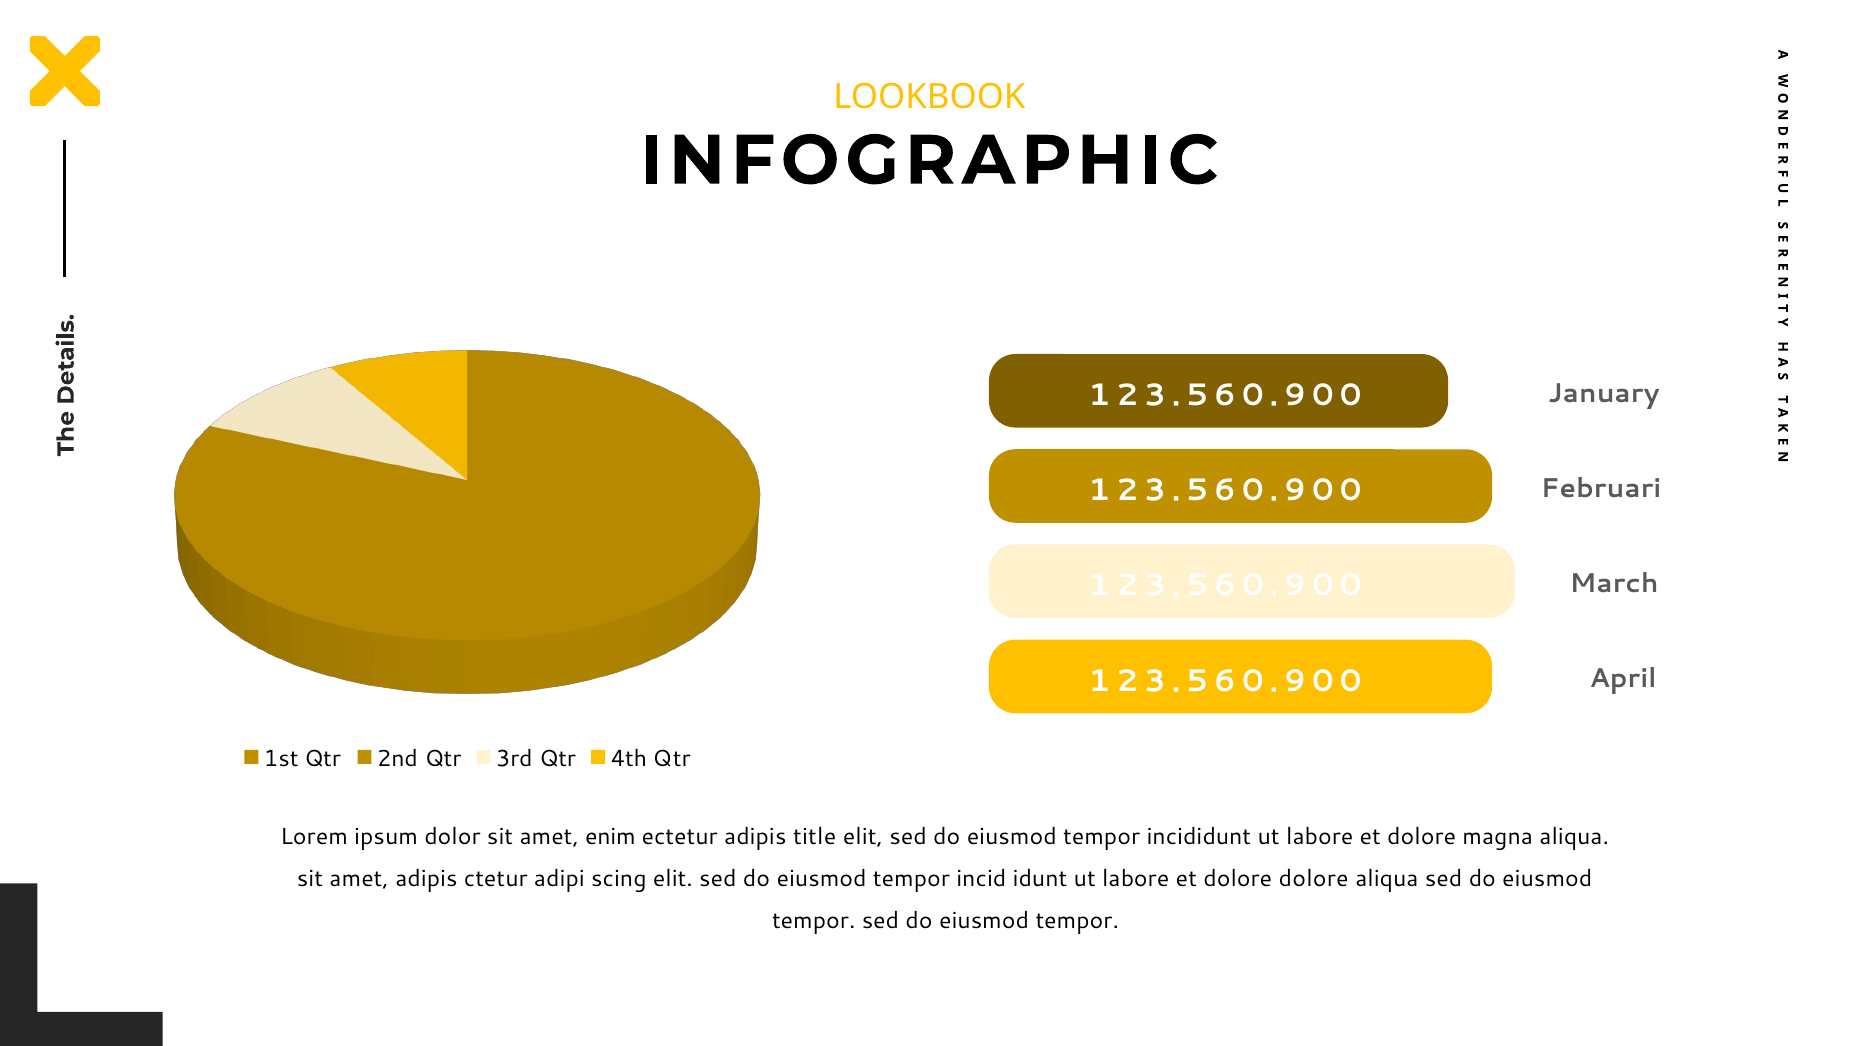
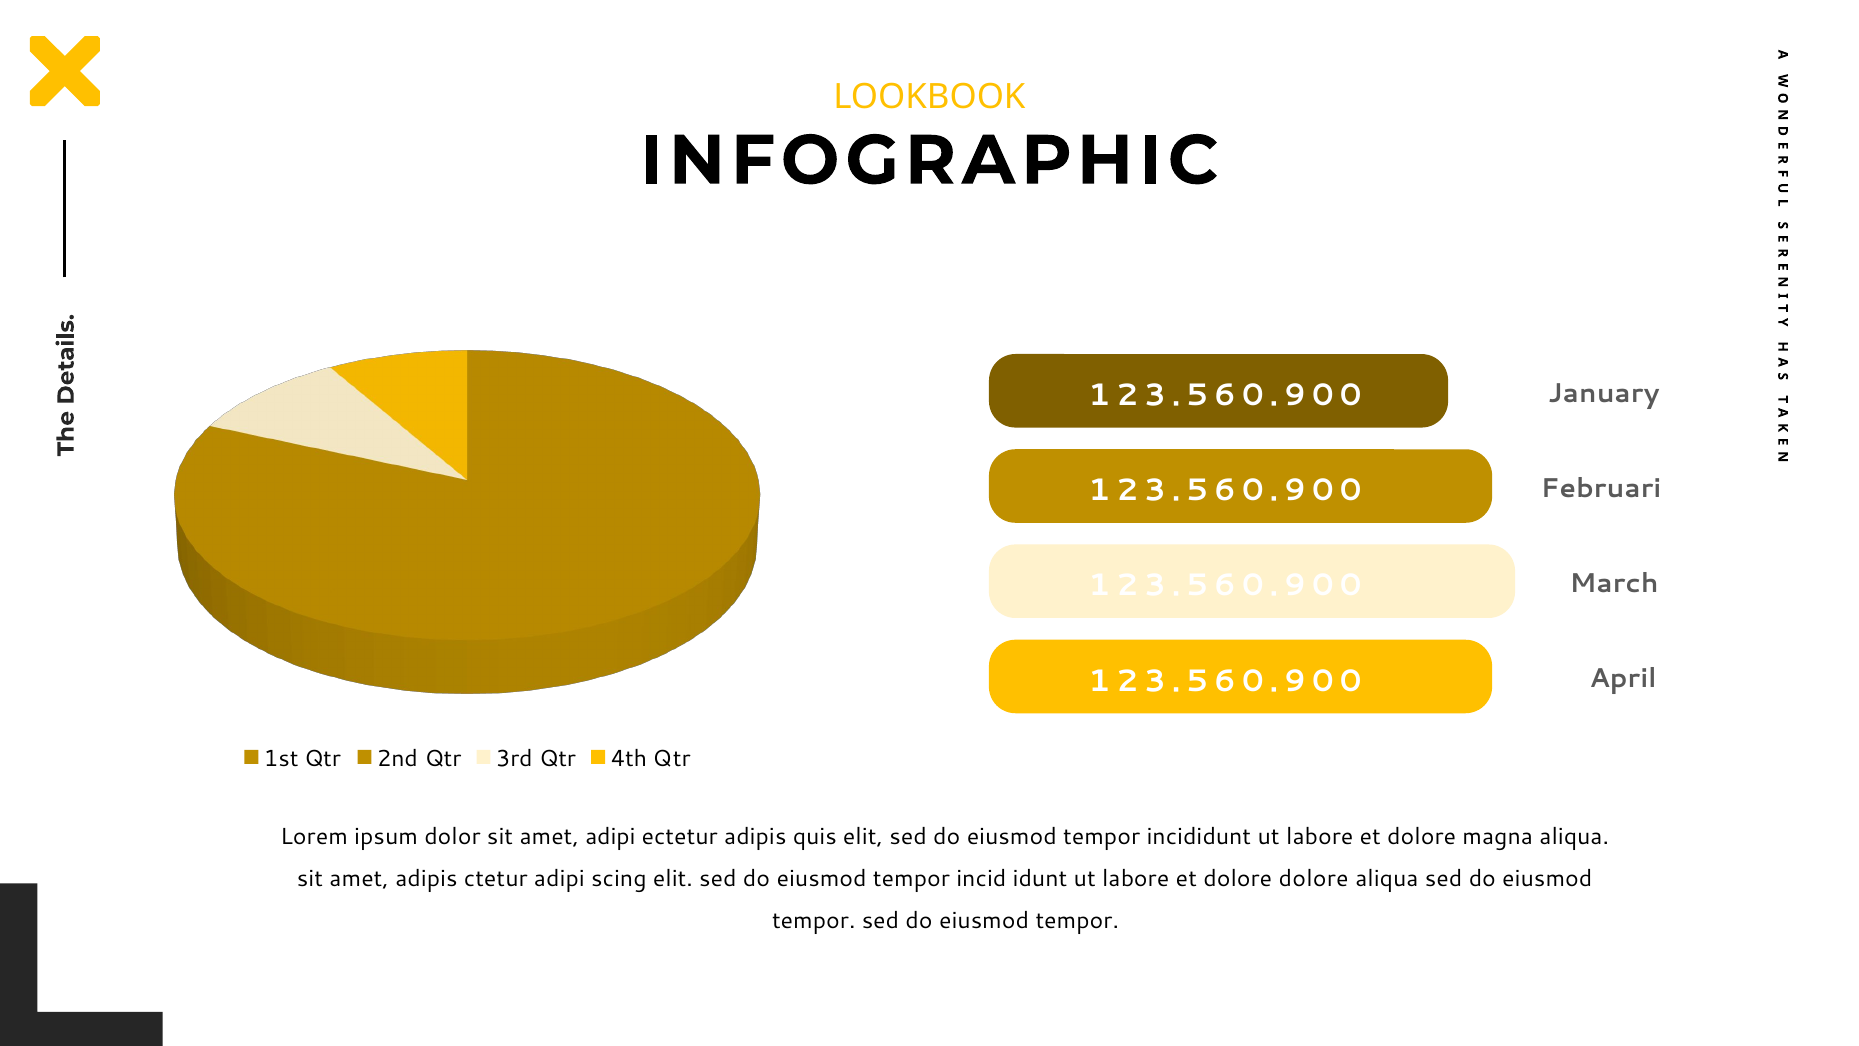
amet enim: enim -> adipi (610, 837)
title: title -> quis (815, 837)
